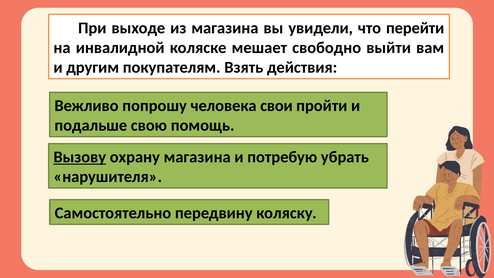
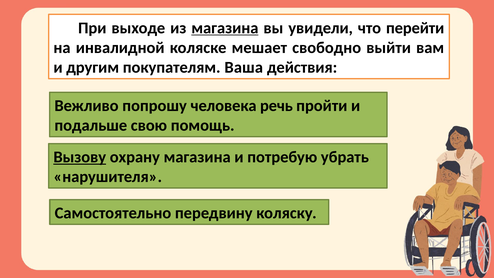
магазина underline: none -> present (225, 28)
Взять: Взять -> Ваша (244, 67)
свои: свои -> речь (276, 106)
